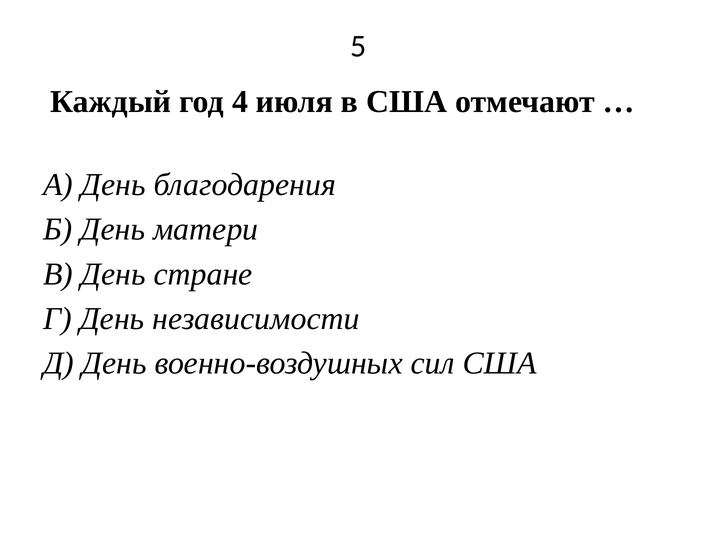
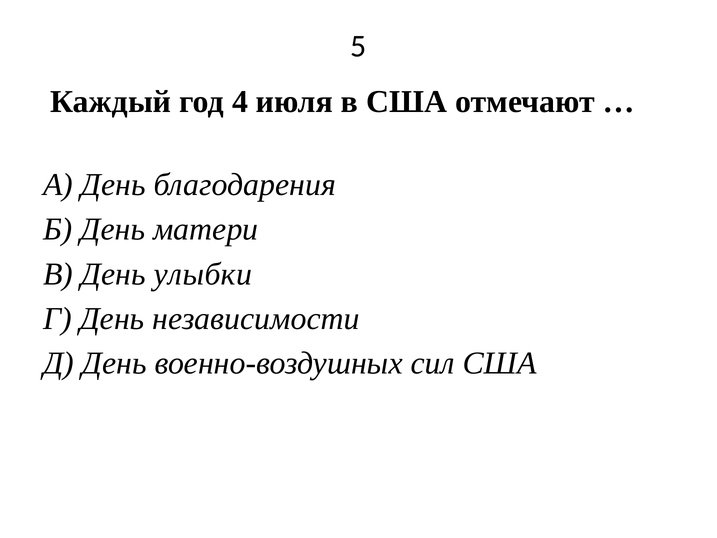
стране: стране -> улыбки (203, 274)
